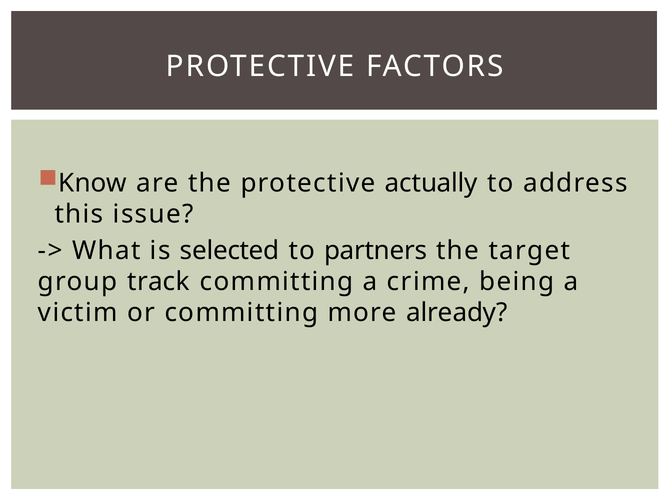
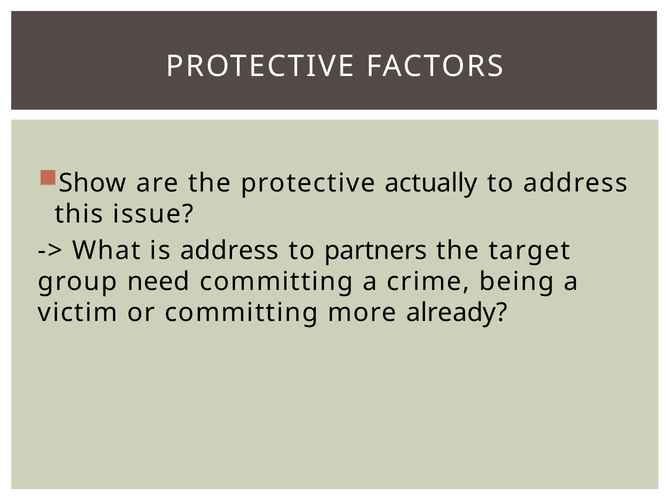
Know: Know -> Show (93, 183)
is selected: selected -> address (229, 251)
track: track -> need (159, 282)
